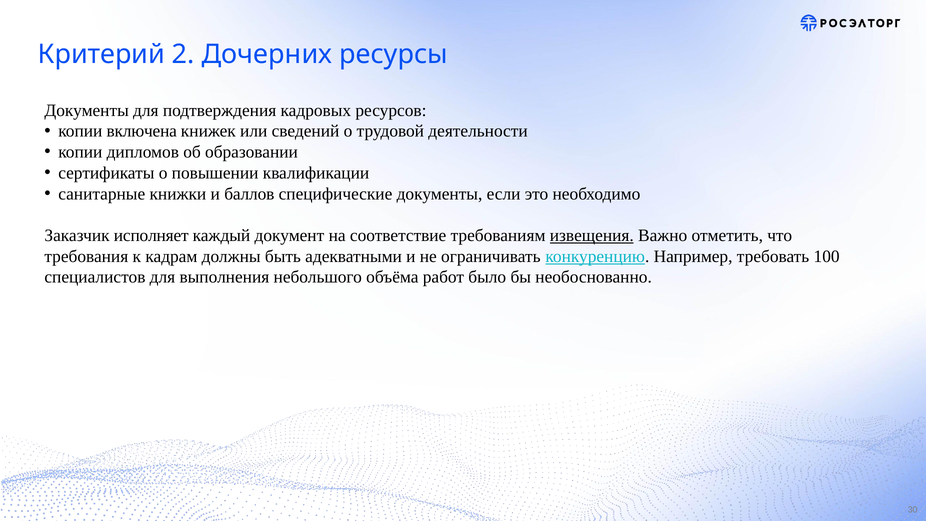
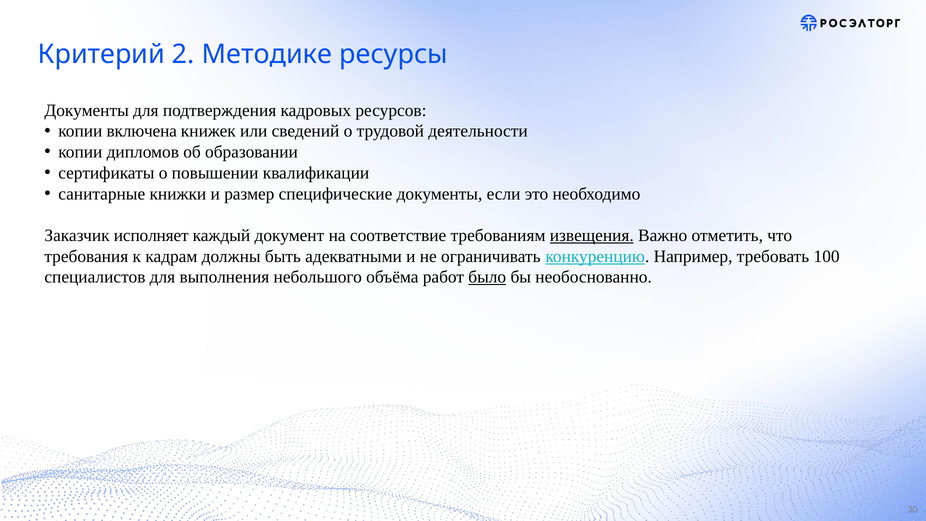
Дочерних: Дочерних -> Методике (267, 54)
баллов: баллов -> размер (249, 194)
было underline: none -> present (487, 277)
